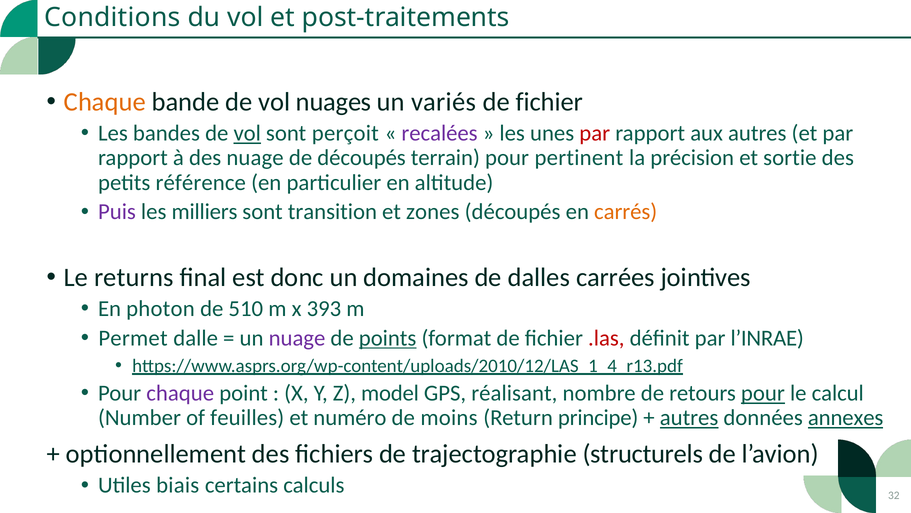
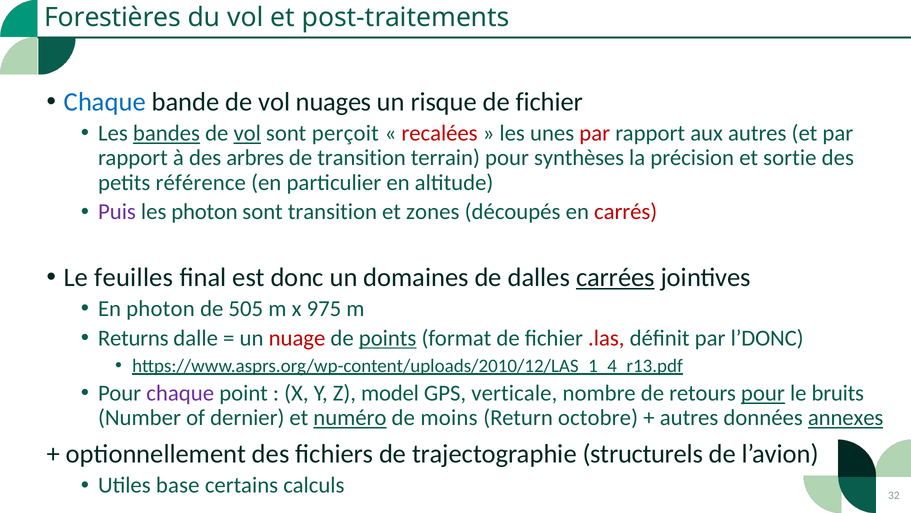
Conditions: Conditions -> Forestières (113, 17)
Chaque colour: orange -> blue (105, 102)
variés: variés -> risque (444, 102)
bandes underline: none -> present (166, 133)
recalées colour: purple -> red (440, 133)
des nuage: nuage -> arbres (255, 158)
de découpés: découpés -> transition (362, 158)
pertinent: pertinent -> synthèses (579, 158)
les milliers: milliers -> photon (205, 212)
carrés colour: orange -> red (626, 212)
returns: returns -> feuilles (134, 277)
carrées underline: none -> present (615, 277)
510: 510 -> 505 (246, 309)
393: 393 -> 975 (324, 309)
Permet: Permet -> Returns (133, 338)
nuage colour: purple -> red (297, 338)
l’INRAE: l’INRAE -> l’DONC (767, 338)
réalisant: réalisant -> verticale (514, 393)
calcul: calcul -> bruits (838, 393)
feuilles: feuilles -> dernier (247, 417)
numéro underline: none -> present (350, 417)
principe: principe -> octobre (598, 417)
autres underline: present -> none (689, 417)
biais: biais -> base (178, 485)
